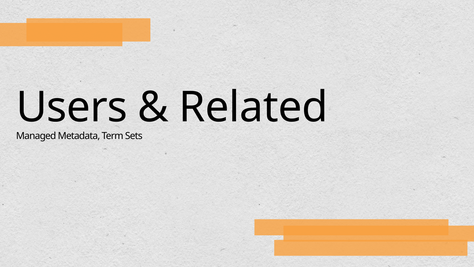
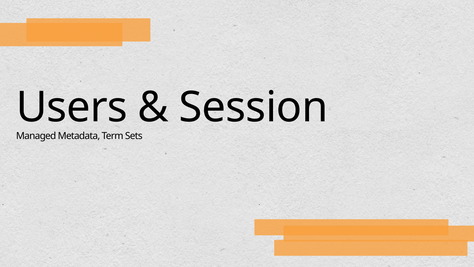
Related: Related -> Session (253, 107)
